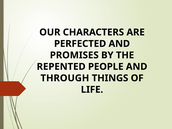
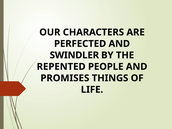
PROMISES: PROMISES -> SWINDLER (74, 55)
THROUGH: THROUGH -> PROMISES (65, 78)
